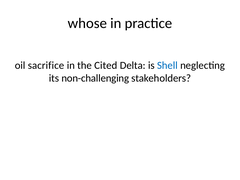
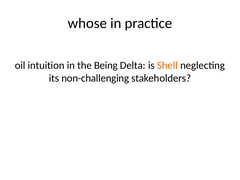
sacrifice: sacrifice -> intuition (46, 65)
Cited: Cited -> Being (106, 65)
Shell colour: blue -> orange (167, 65)
